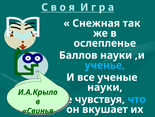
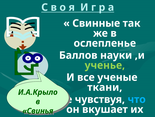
Снежная: Снежная -> Свинные (96, 23)
ученье colour: light blue -> light green (105, 65)
науки: науки -> ткани (105, 87)
